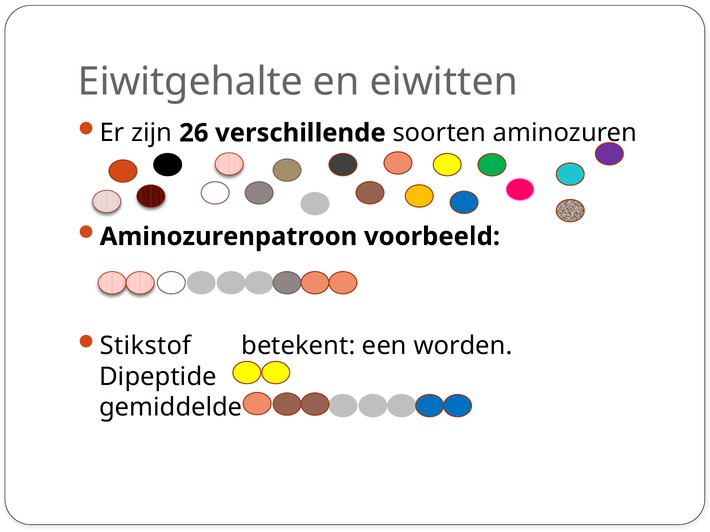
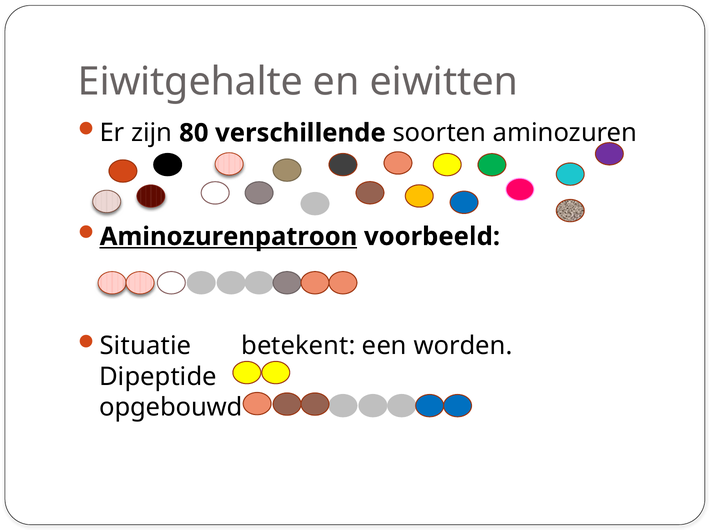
26: 26 -> 80 (194, 133)
Aminozurenpatroon underline: none -> present (229, 237)
Stikstof: Stikstof -> Situatie (146, 346)
gemiddelde: gemiddelde -> opgebouwd (171, 408)
